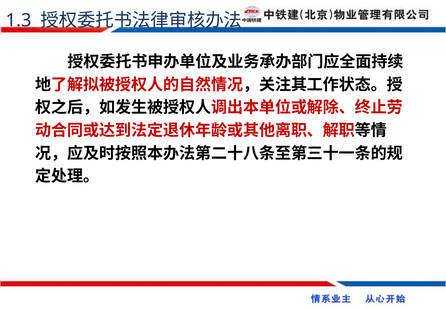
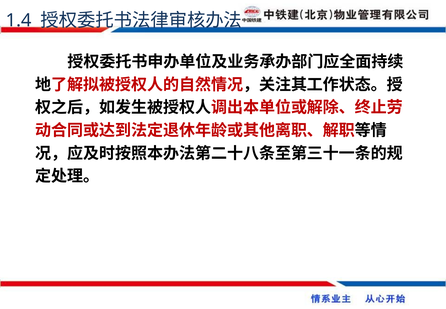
1.3: 1.3 -> 1.4 (19, 21)
